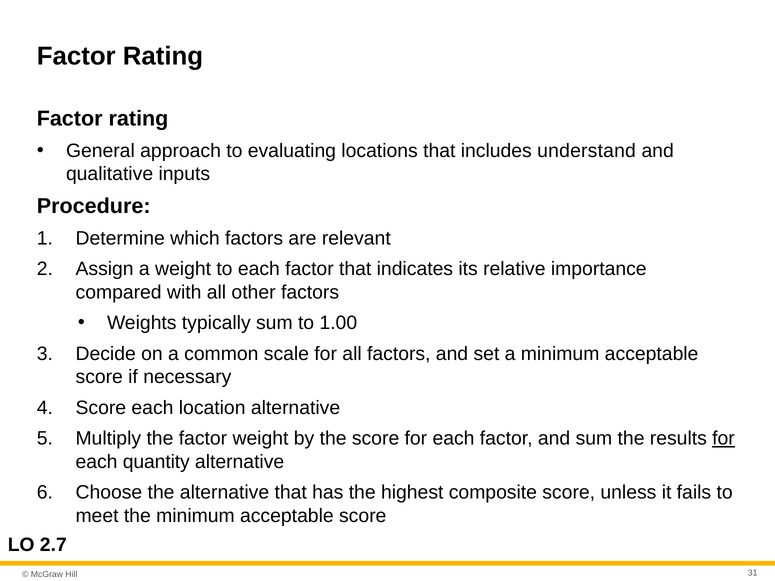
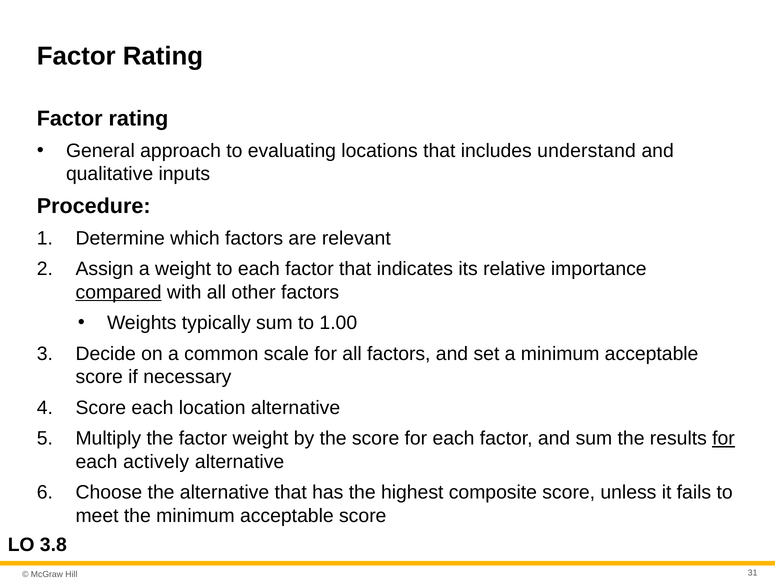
compared underline: none -> present (119, 292)
quantity: quantity -> actively (156, 462)
2.7: 2.7 -> 3.8 (53, 545)
